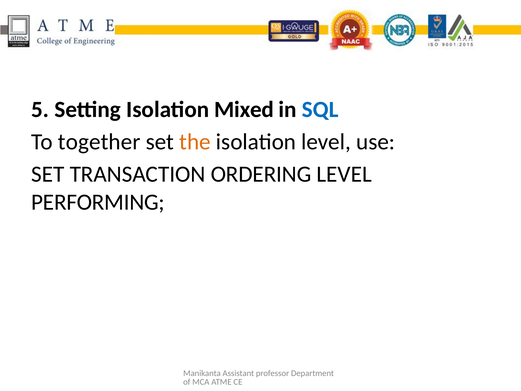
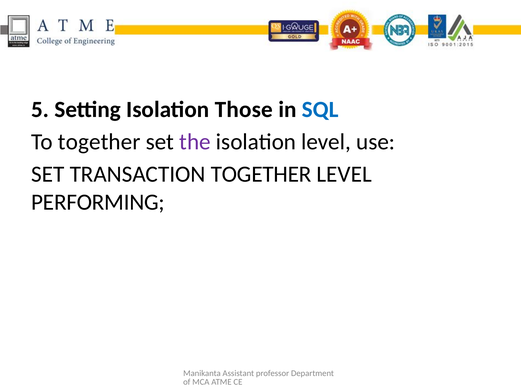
Mixed: Mixed -> Those (244, 109)
the colour: orange -> purple (195, 142)
TRANSACTION ORDERING: ORDERING -> TOGETHER (261, 174)
